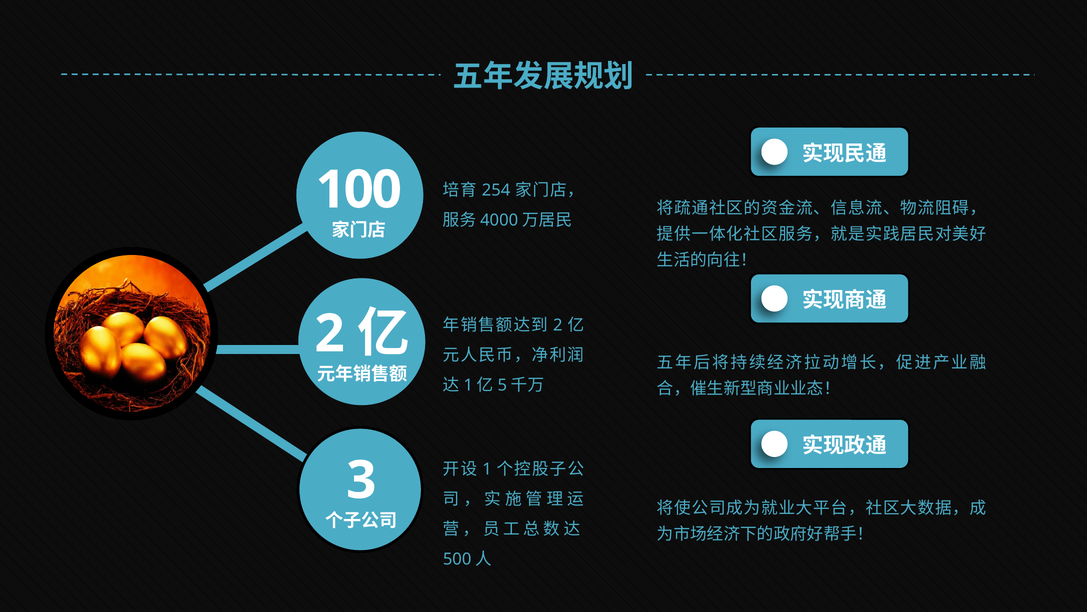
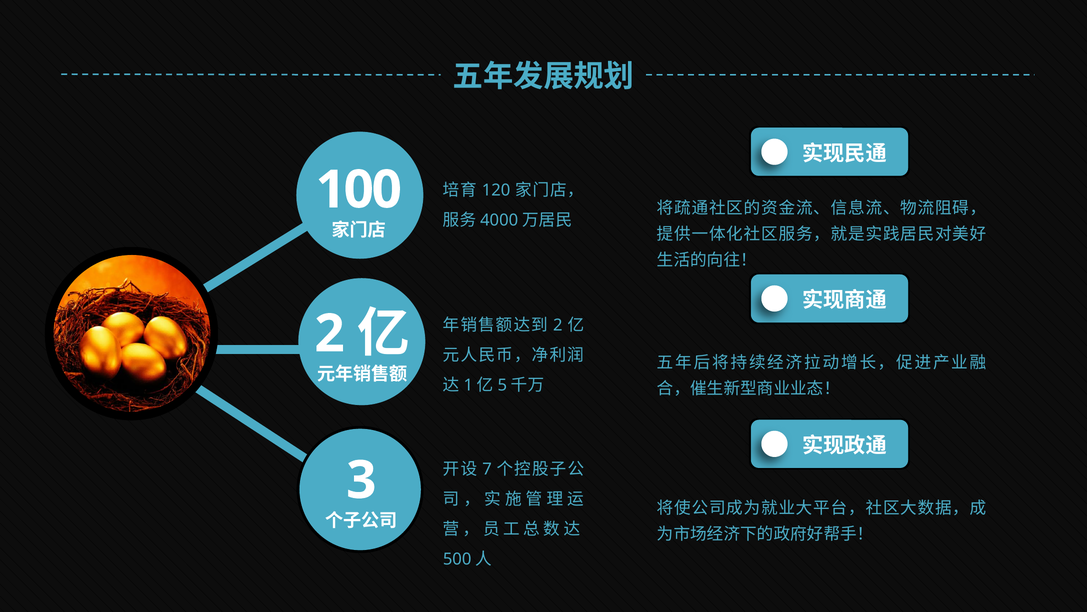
254: 254 -> 120 (496, 190)
1: 1 -> 7 (487, 469)
